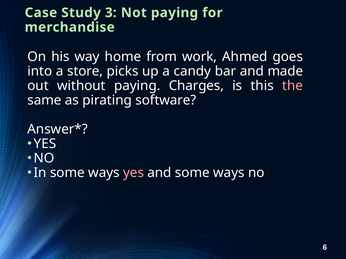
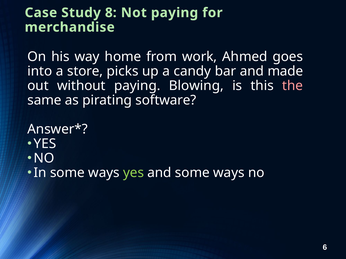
3: 3 -> 8 (111, 13)
Charges: Charges -> Blowing (196, 86)
yes colour: pink -> light green (134, 173)
